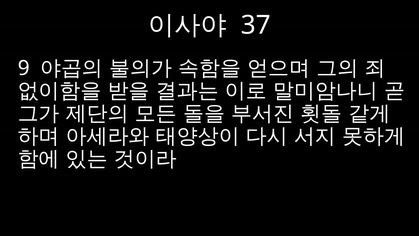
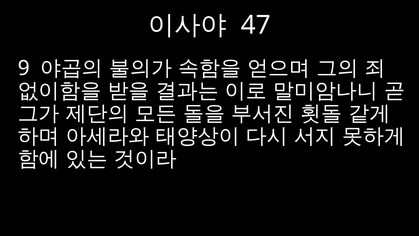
37: 37 -> 47 (256, 25)
